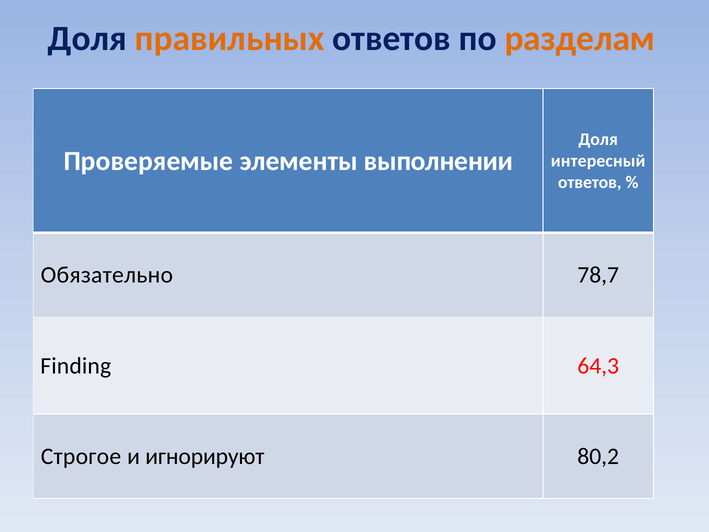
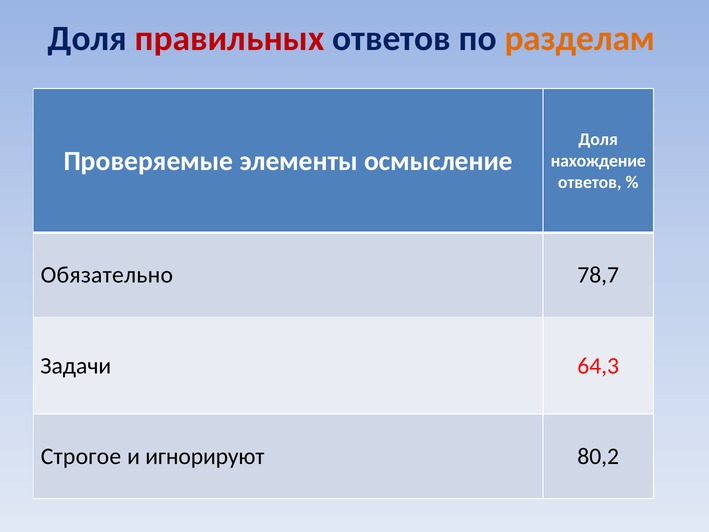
правильных colour: orange -> red (230, 38)
выполнении: выполнении -> осмысление (438, 161)
интересный: интересный -> нахождение (598, 161)
Finding: Finding -> Задачи (76, 366)
